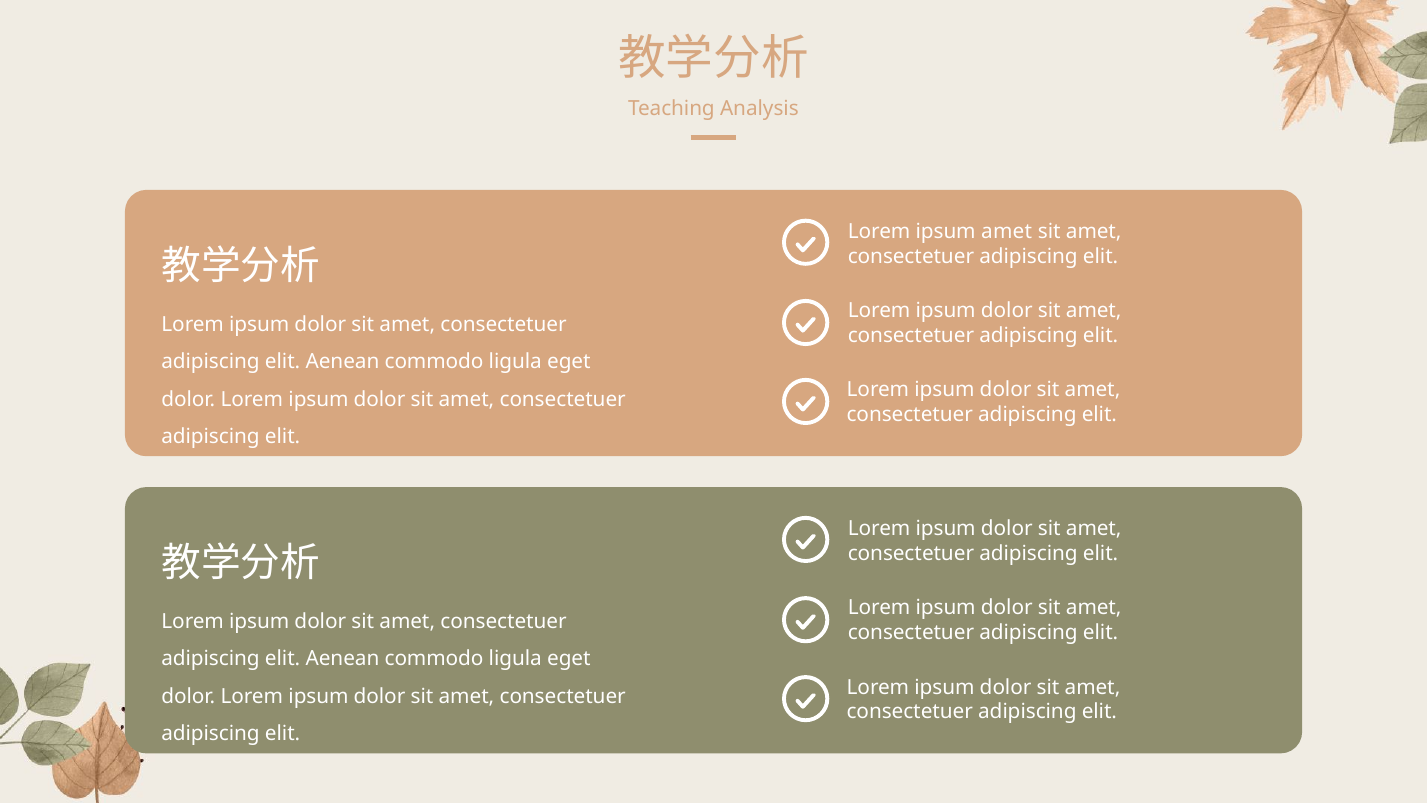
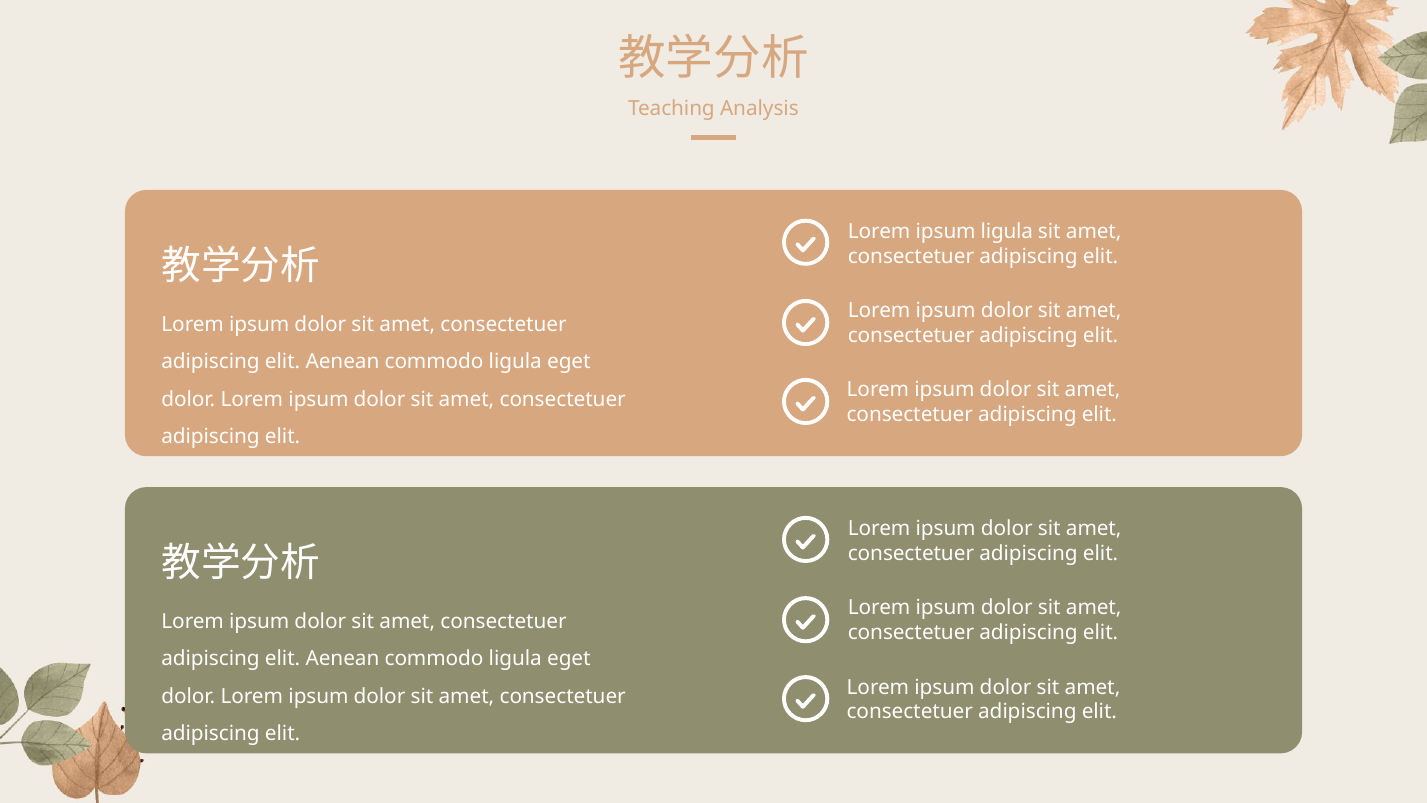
ipsum amet: amet -> ligula (1007, 232)
